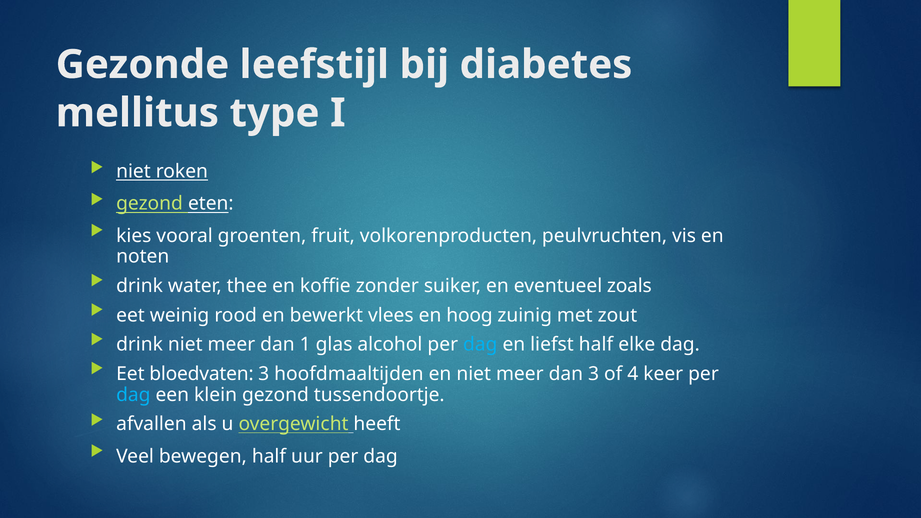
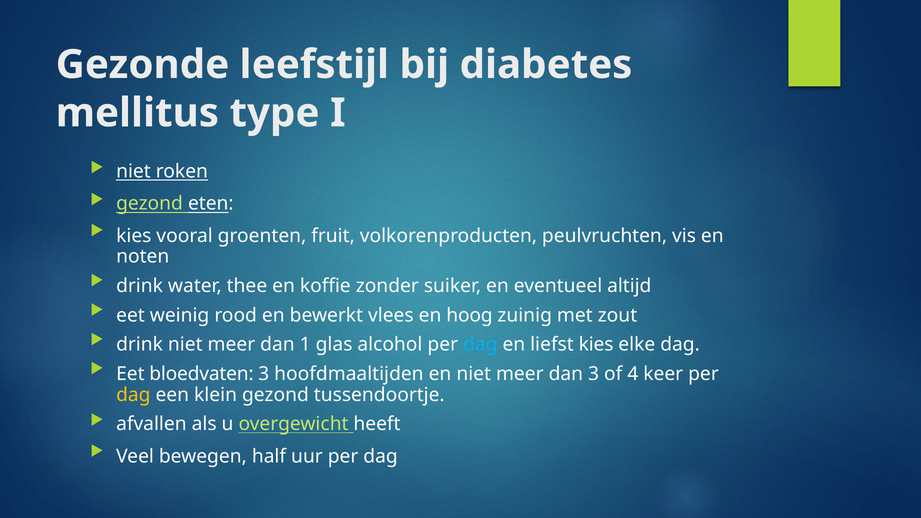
zoals: zoals -> altijd (629, 286)
liefst half: half -> kies (596, 345)
dag colour: light blue -> yellow (133, 395)
